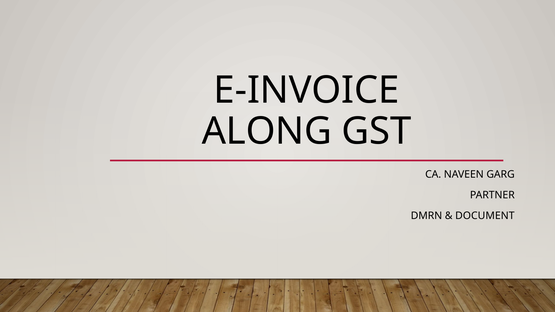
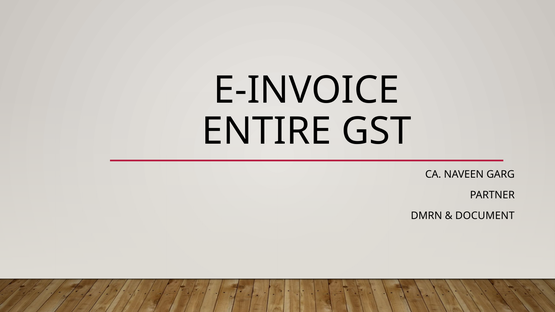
ALONG: ALONG -> ENTIRE (267, 131)
